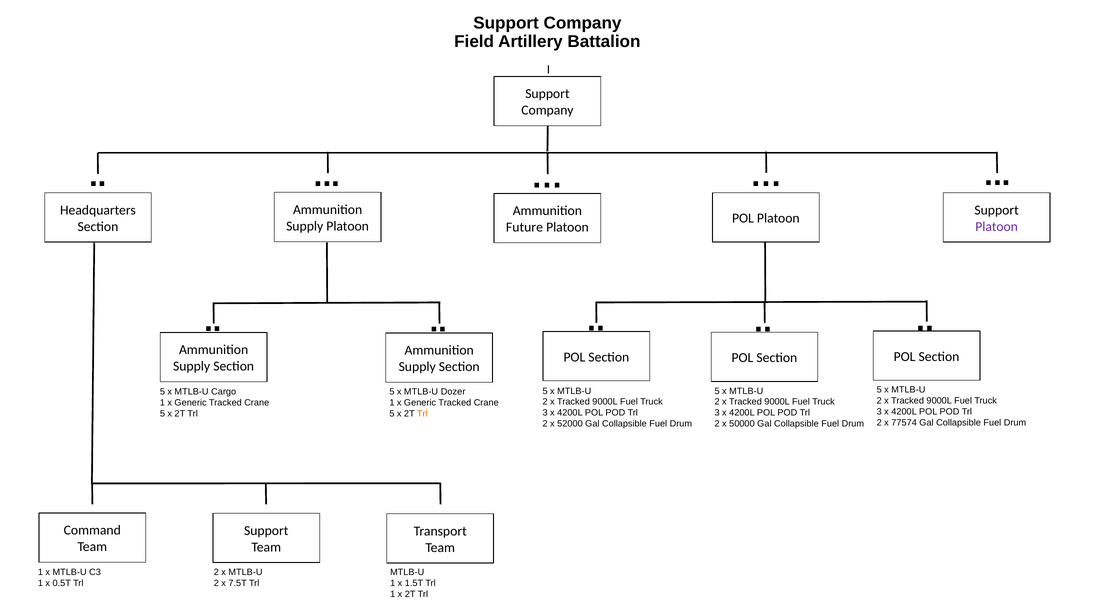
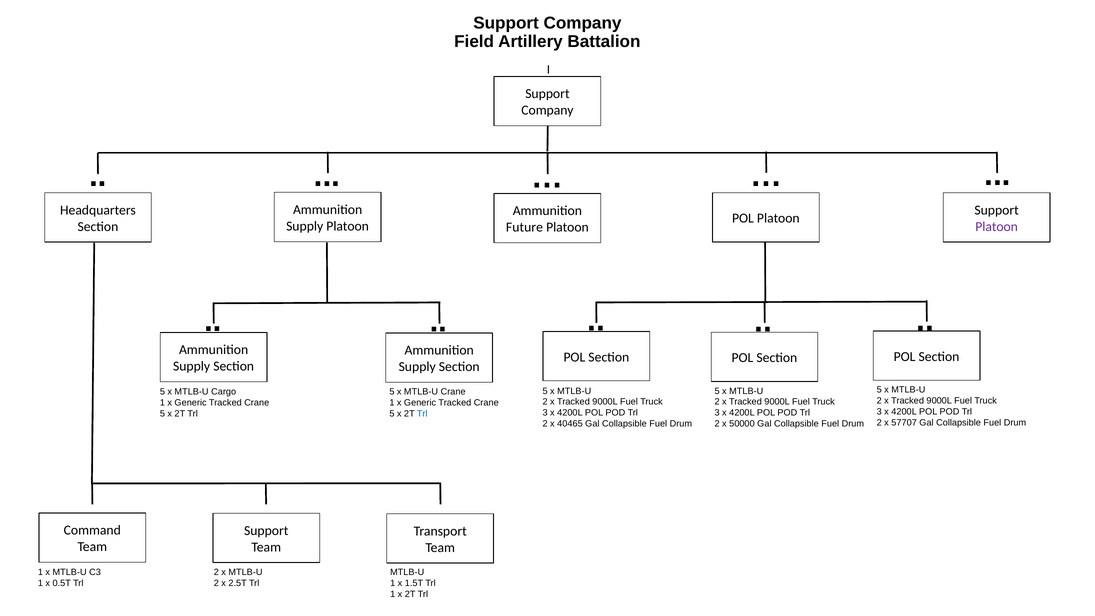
MTLB-U Dozer: Dozer -> Crane (453, 392)
Trl colour: orange -> blue (422, 414)
77574: 77574 -> 57707 (904, 422)
52000: 52000 -> 40465 (570, 424)
7.5T: 7.5T -> 2.5T (238, 583)
